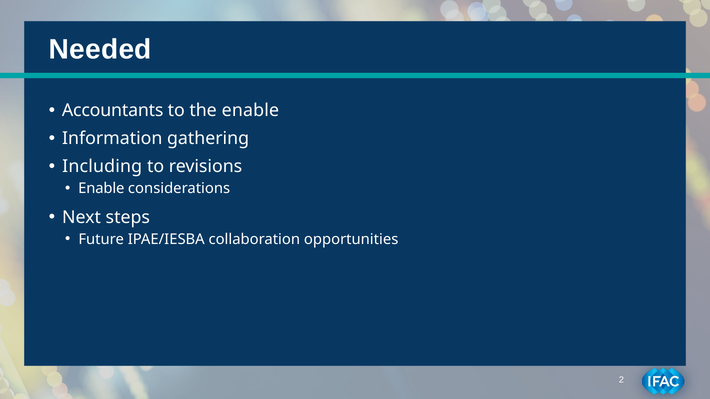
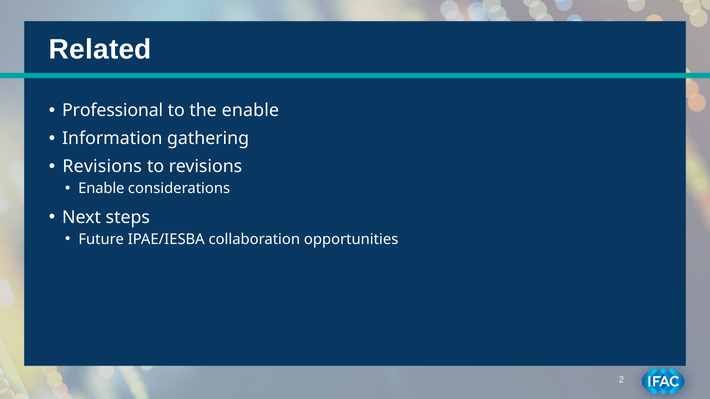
Needed: Needed -> Related (100, 50)
Accountants: Accountants -> Professional (113, 111)
Including: Including -> Revisions (102, 167)
